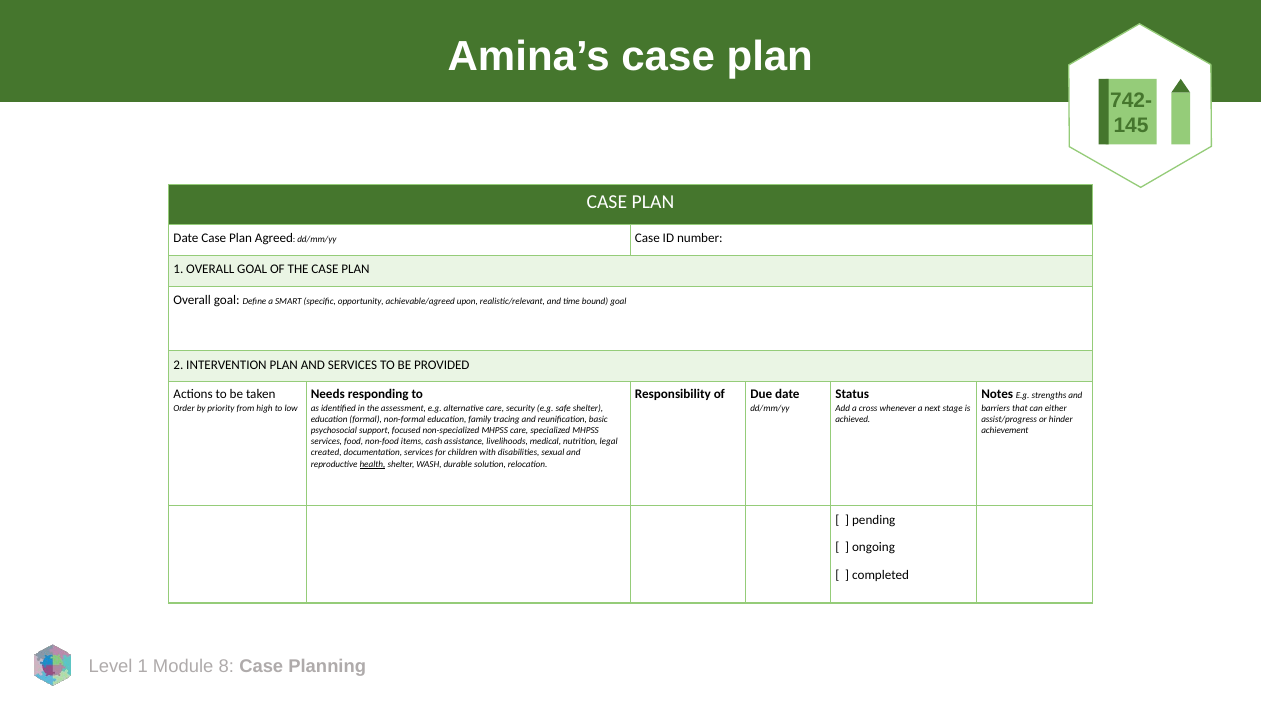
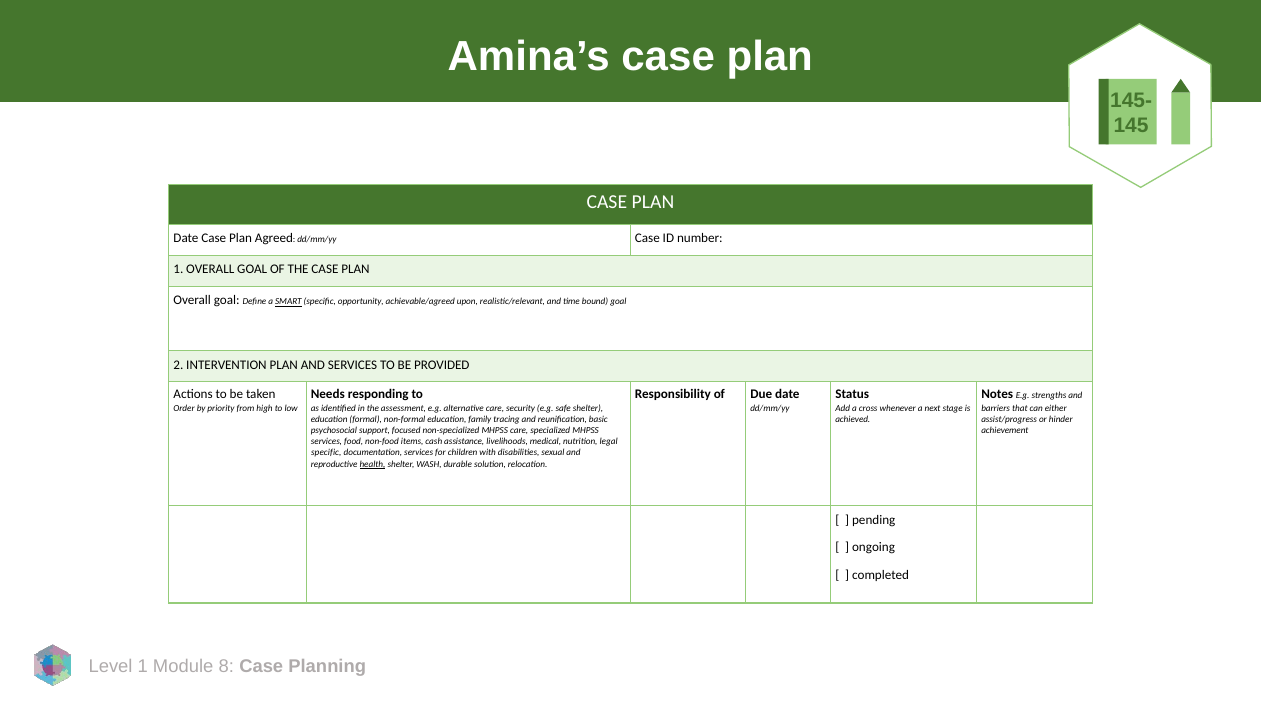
742-: 742- -> 145- (1131, 101)
SMART underline: none -> present (288, 302)
created: created -> specific (326, 453)
